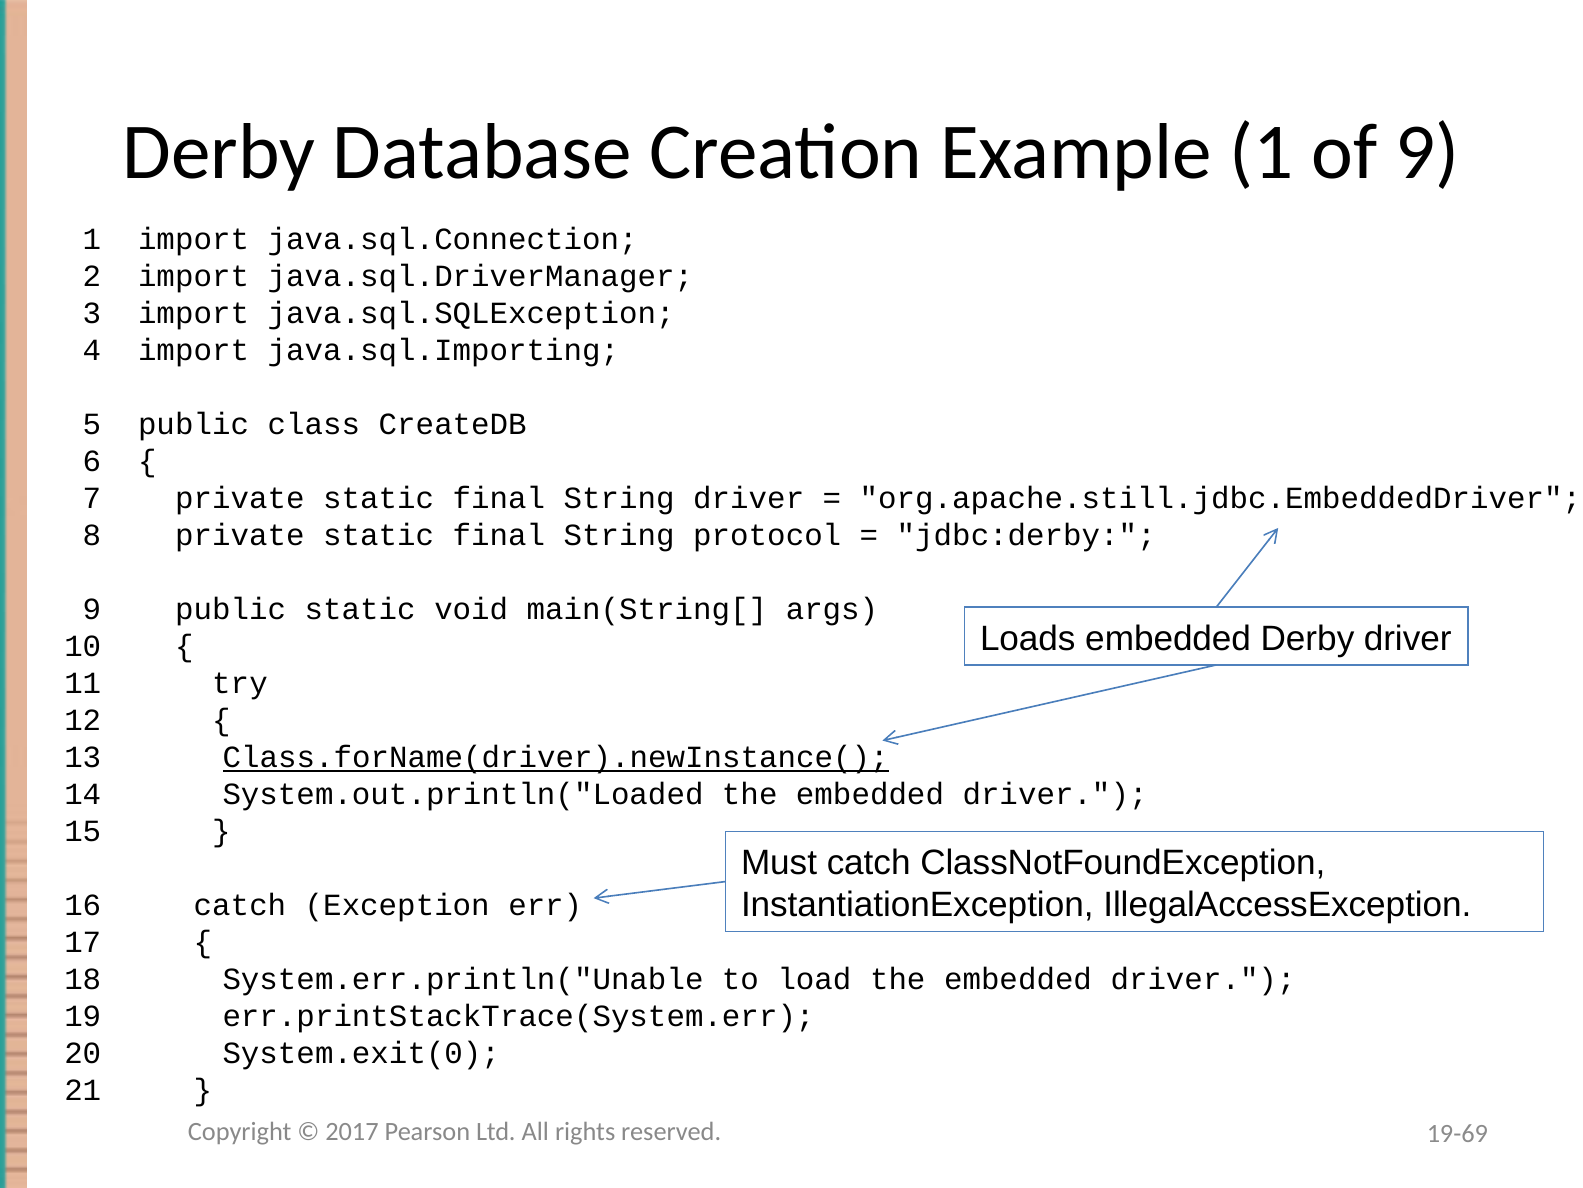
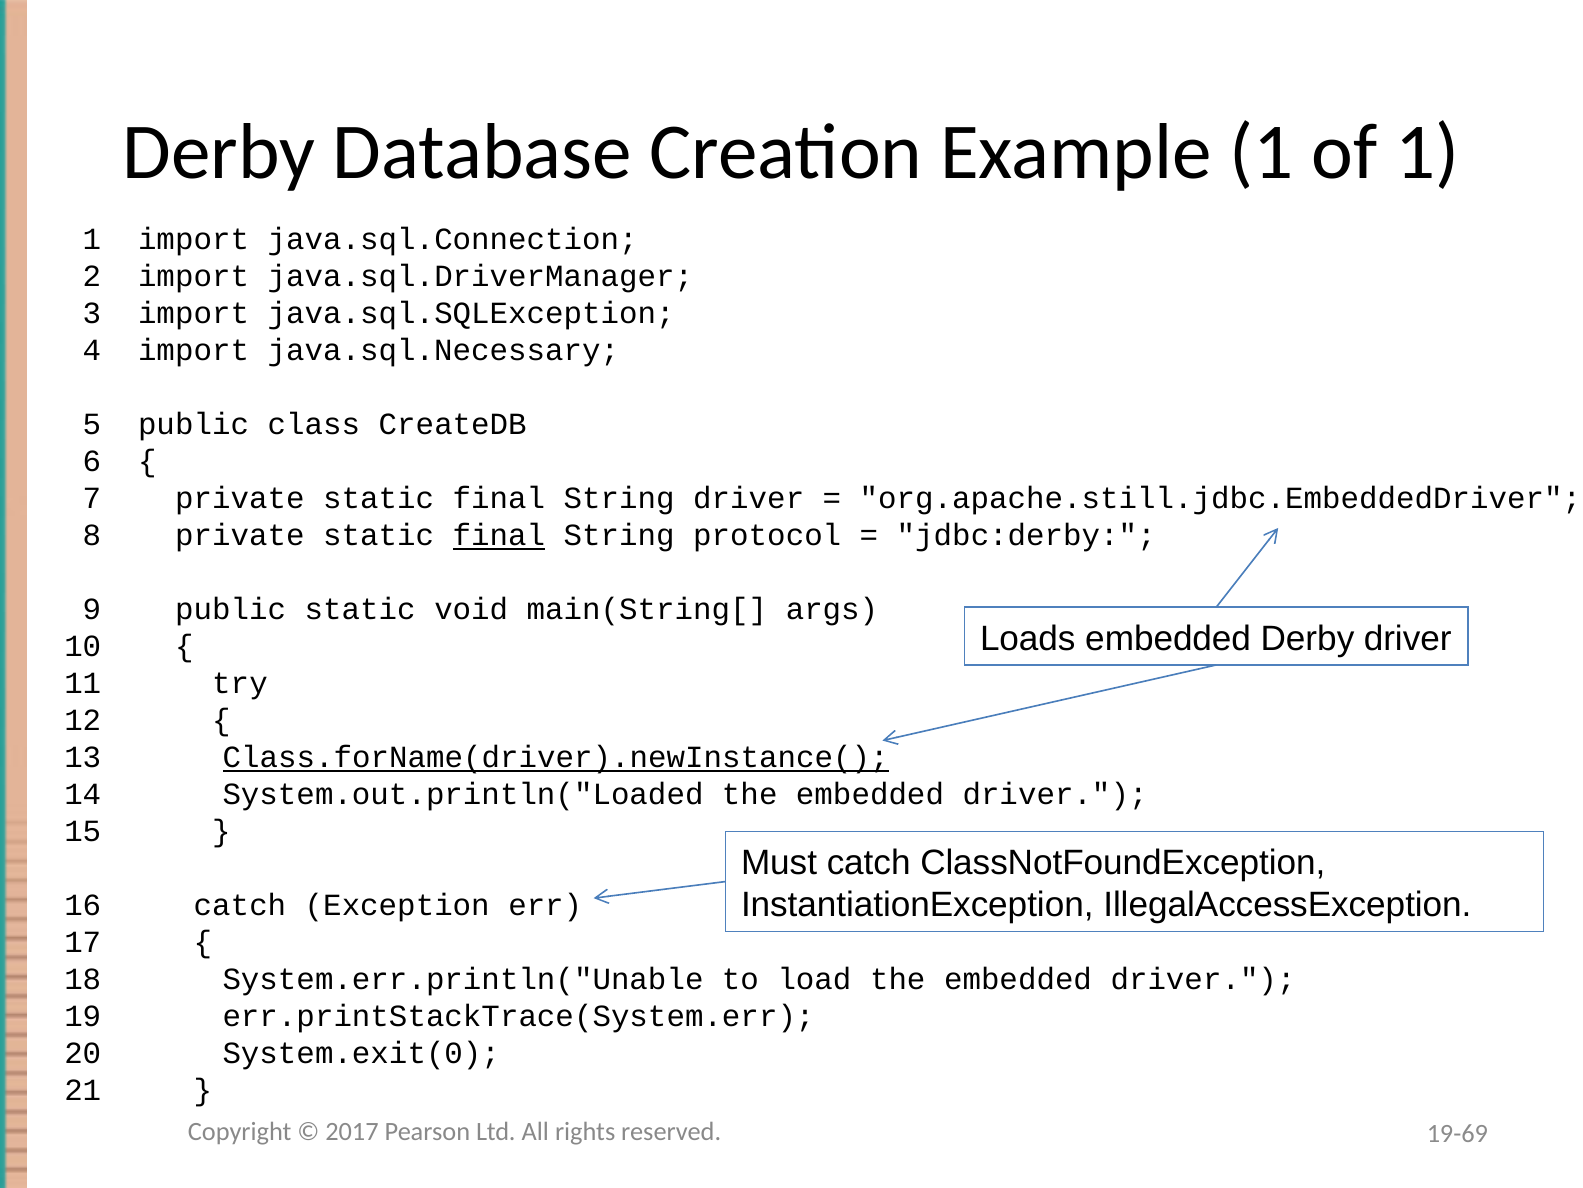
of 9: 9 -> 1 (1427, 152)
java.sql.Importing: java.sql.Importing -> java.sql.Necessary (443, 350)
final underline: none -> present (499, 535)
